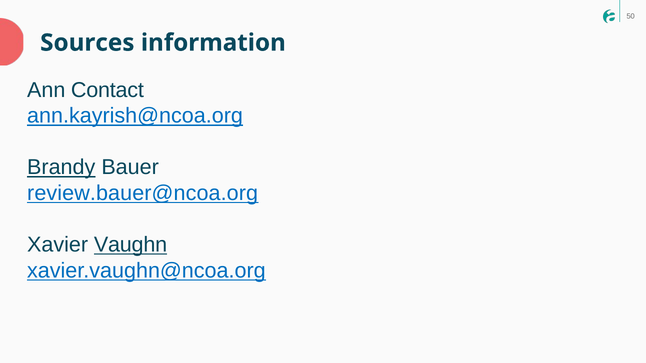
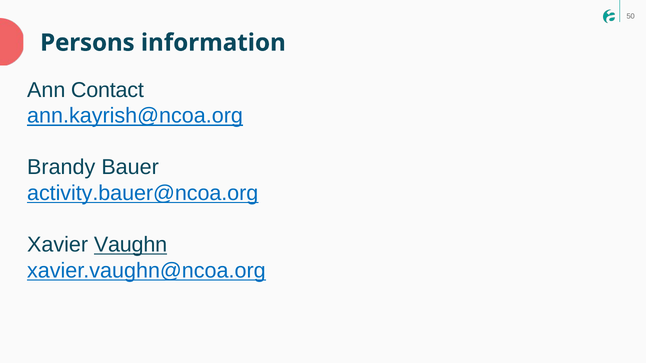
Sources: Sources -> Persons (87, 43)
Brandy underline: present -> none (61, 168)
review.bauer@ncoa.org: review.bauer@ncoa.org -> activity.bauer@ncoa.org (143, 193)
